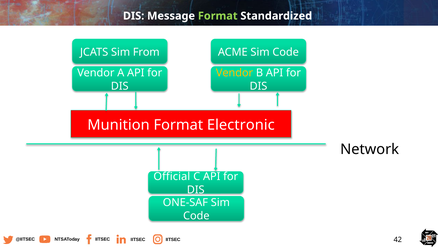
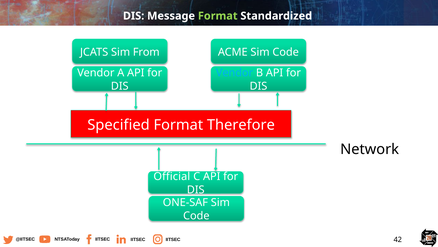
Vendor colour: yellow -> light blue (235, 73)
Munition: Munition -> Specified (119, 125)
Electronic: Electronic -> Therefore (241, 125)
